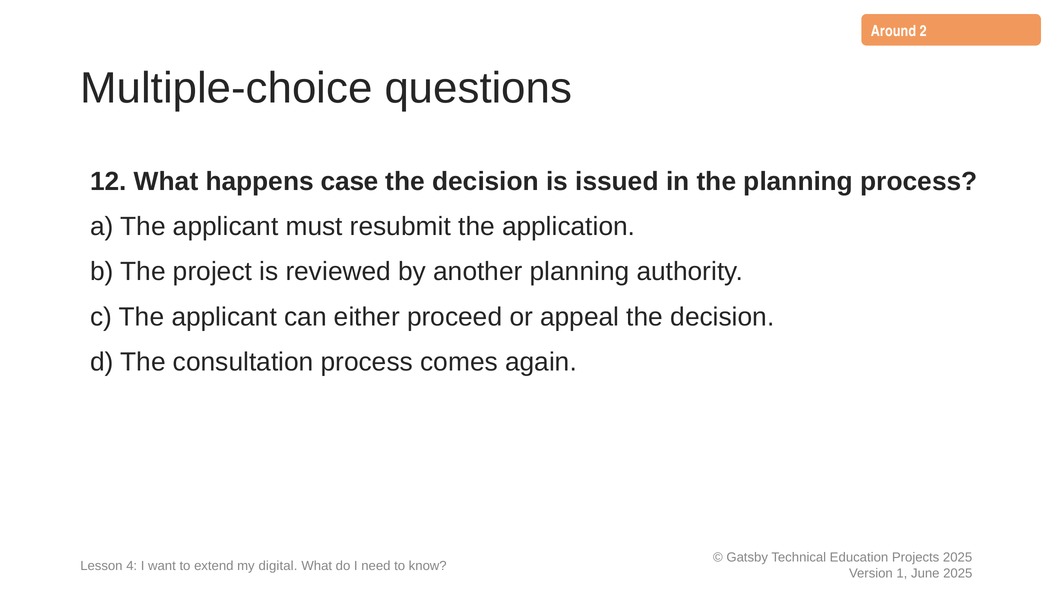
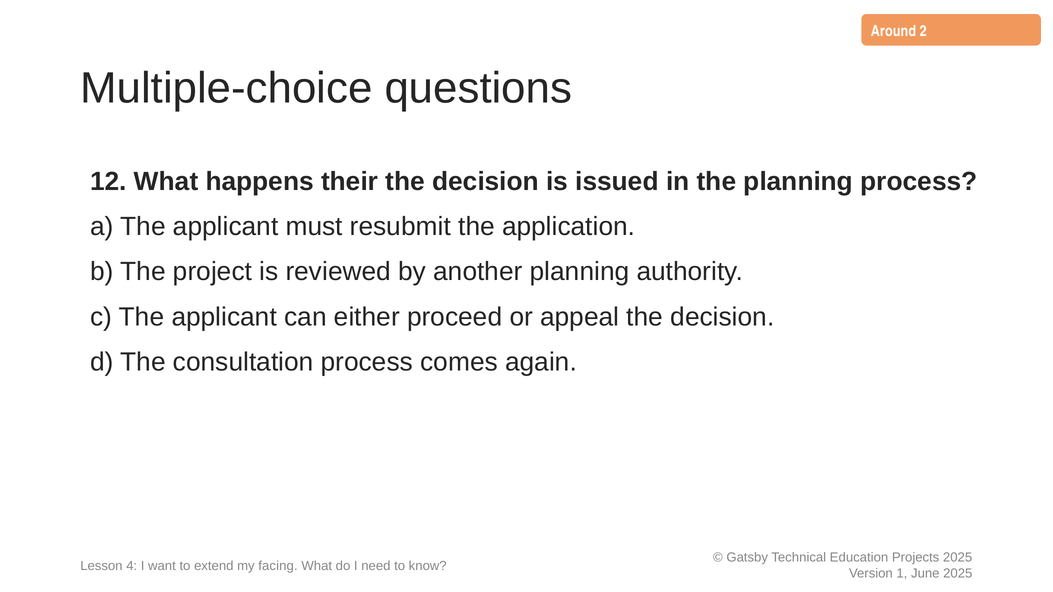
case: case -> their (350, 182)
digital: digital -> facing (278, 566)
